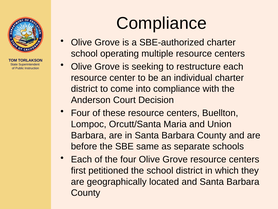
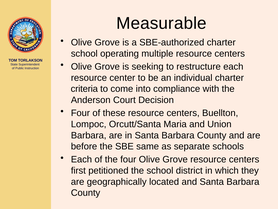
Compliance: Compliance -> Measurable (161, 23)
district: district -> criteria (84, 89)
